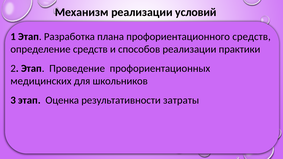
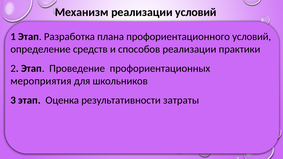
профориентационного средств: средств -> условий (252, 37)
медицинских: медицинских -> мероприятия (41, 81)
